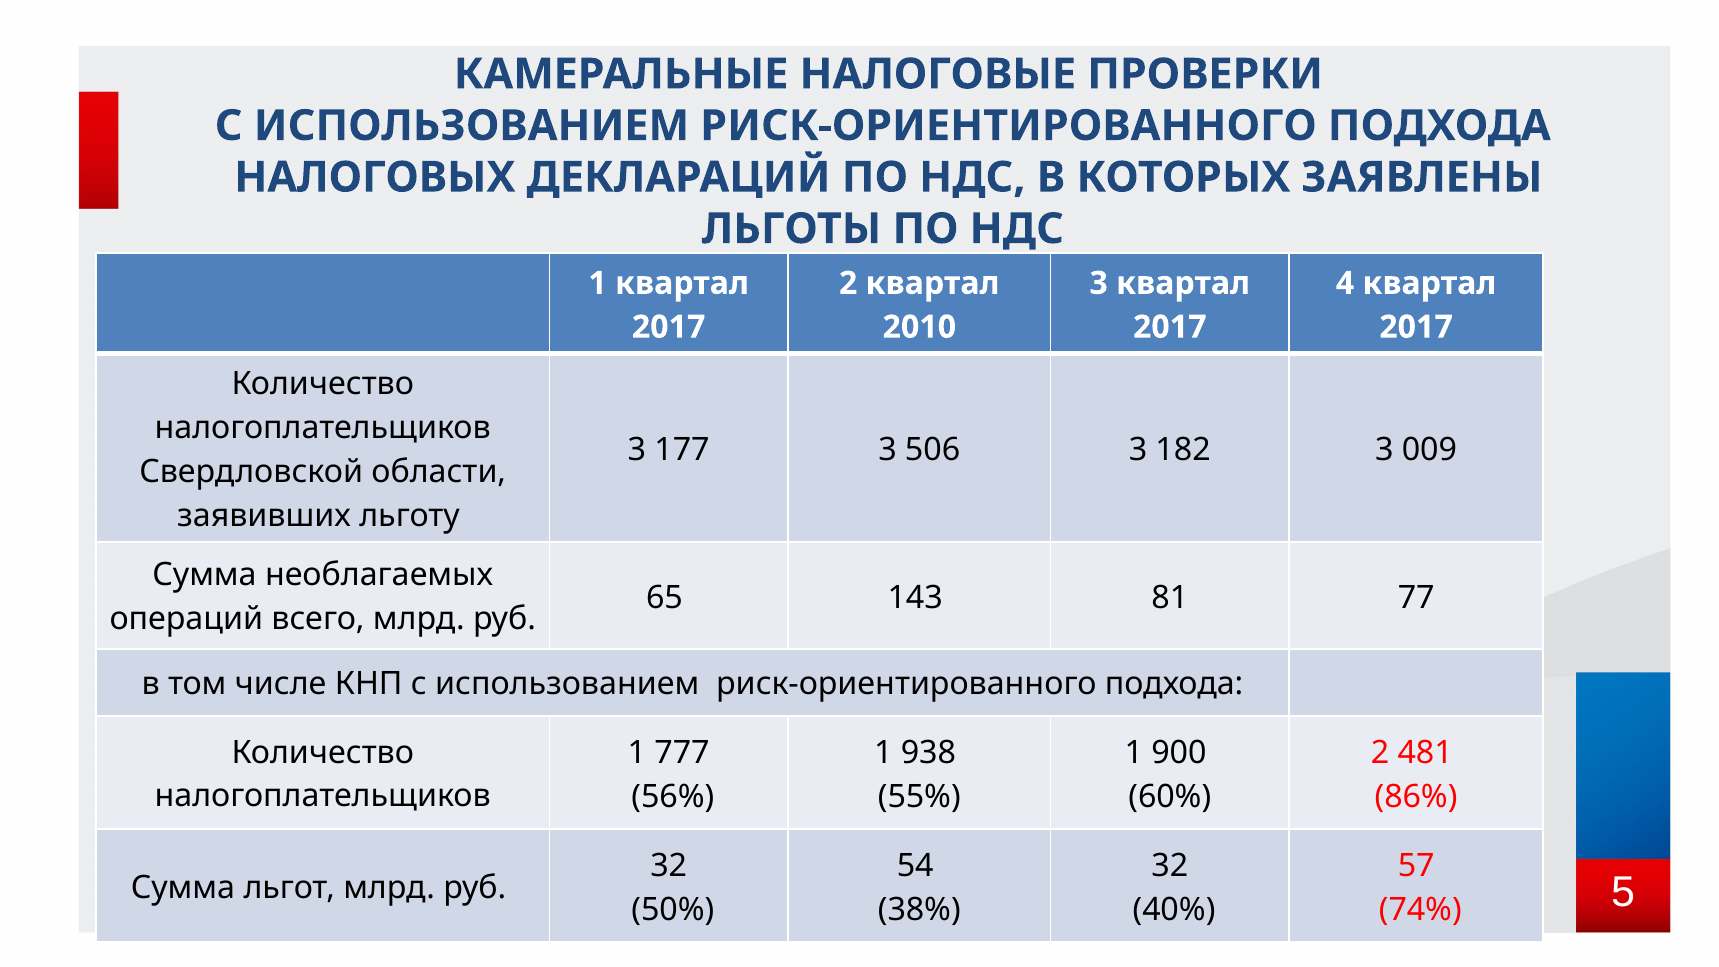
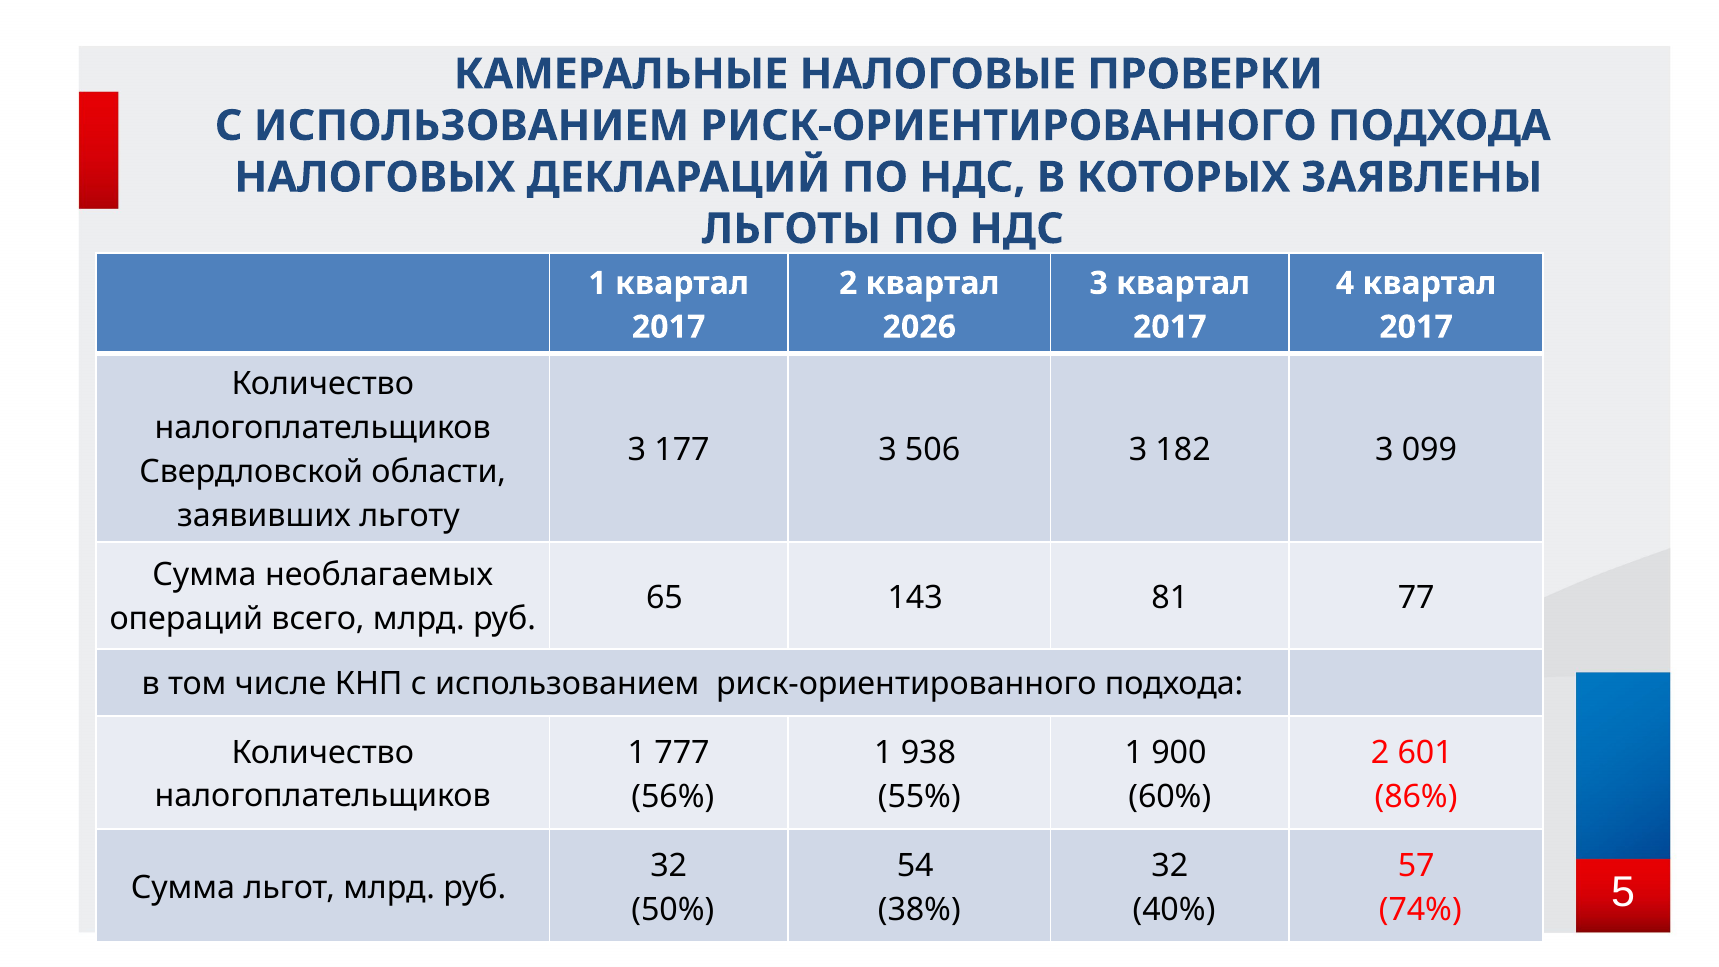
2010: 2010 -> 2026 (919, 327)
009: 009 -> 099 (1429, 450)
481: 481 -> 601 (1425, 753)
